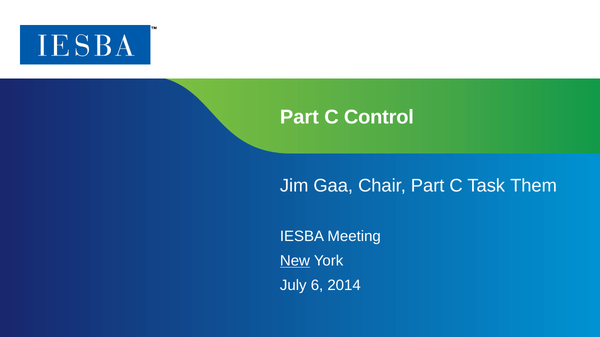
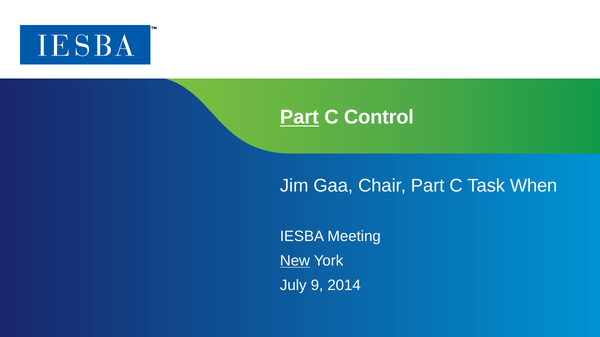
Part underline: none -> present (299, 118)
Them: Them -> When (534, 186)
6: 6 -> 9 (317, 286)
